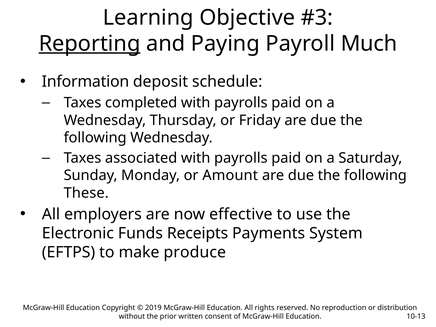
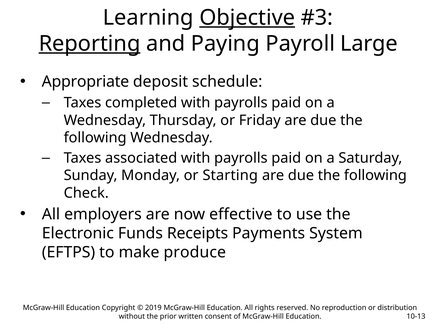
Objective underline: none -> present (247, 18)
Much: Much -> Large (369, 44)
Information: Information -> Appropriate (85, 82)
Amount: Amount -> Starting (230, 175)
These: These -> Check (86, 193)
